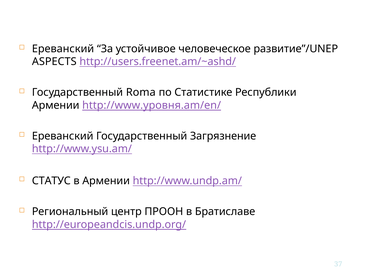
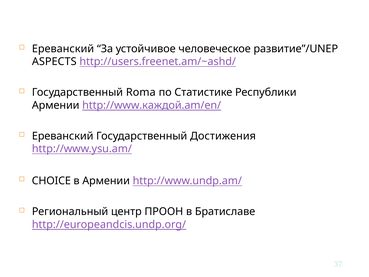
http://www.уровня.am/en/: http://www.уровня.am/en/ -> http://www.каждой.am/en/ (152, 105)
Загрязнение: Загрязнение -> Достижения (223, 136)
СТАТУС: СТАТУС -> CHOICE (51, 181)
